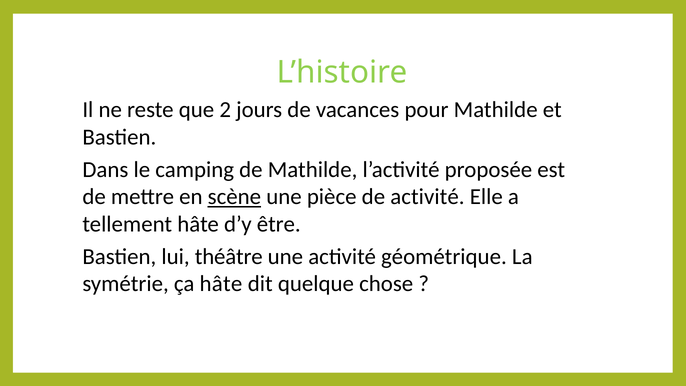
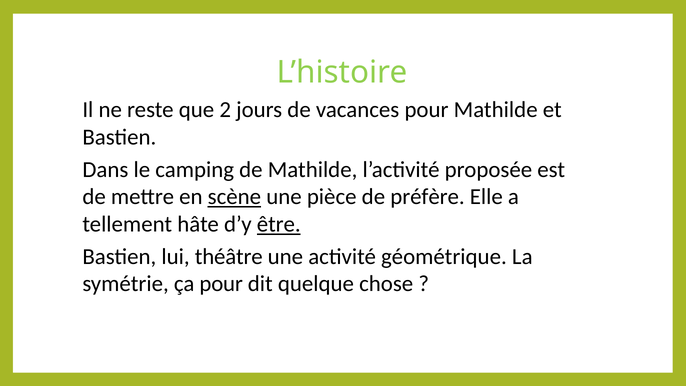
de activité: activité -> préfère (427, 197)
être underline: none -> present (279, 224)
ça hâte: hâte -> pour (221, 284)
